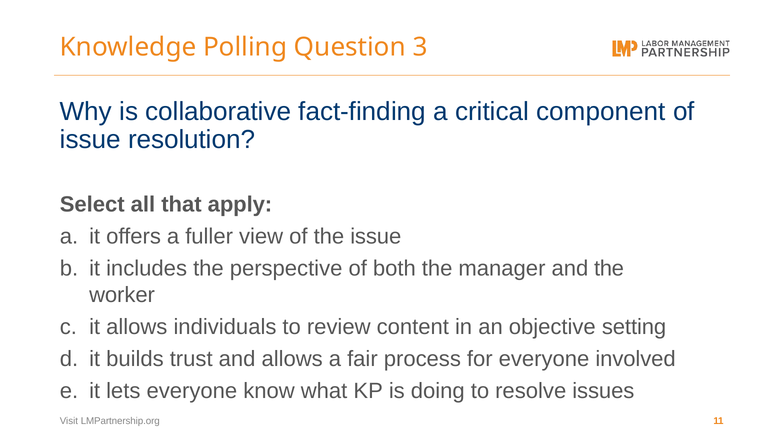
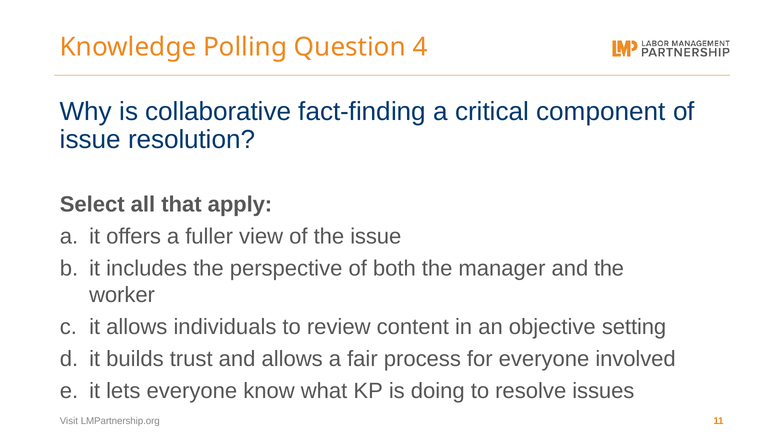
3: 3 -> 4 (420, 47)
